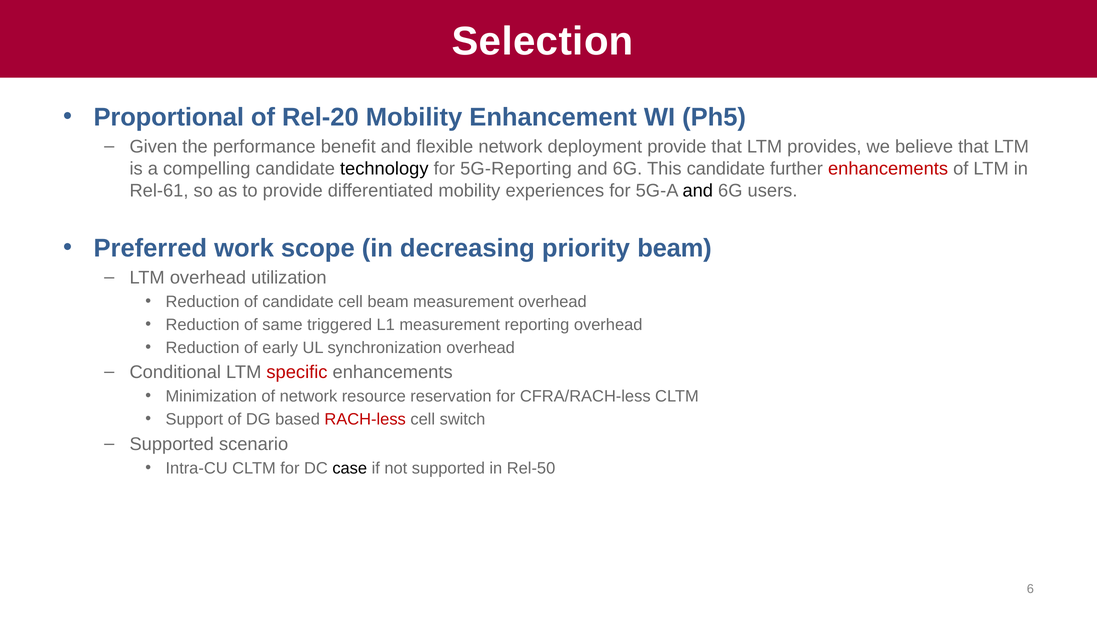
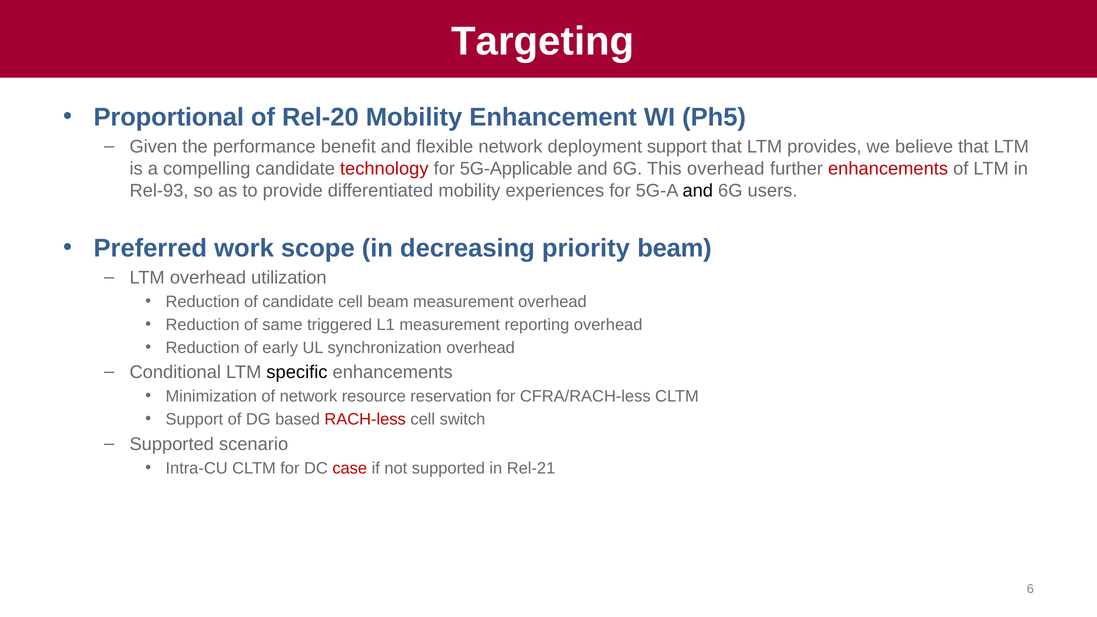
Selection: Selection -> Targeting (543, 42)
deployment provide: provide -> support (677, 147)
technology colour: black -> red (384, 169)
5G-Reporting: 5G-Reporting -> 5G-Applicable (516, 169)
This candidate: candidate -> overhead (726, 169)
Rel-61: Rel-61 -> Rel-93 (159, 191)
specific colour: red -> black (297, 372)
case colour: black -> red (350, 468)
Rel-50: Rel-50 -> Rel-21 (531, 468)
